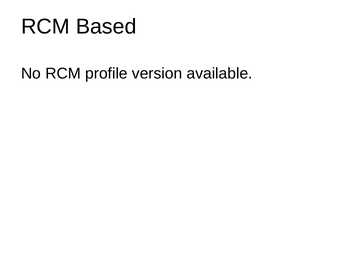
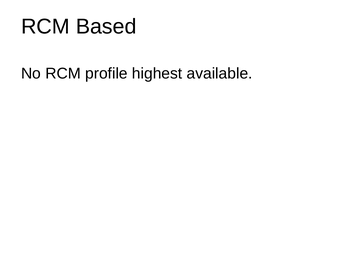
version: version -> highest (157, 74)
